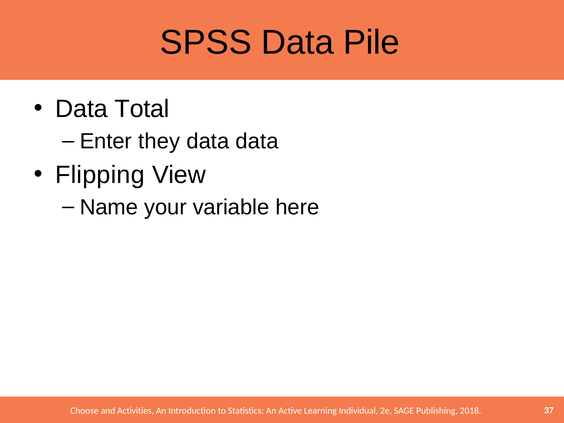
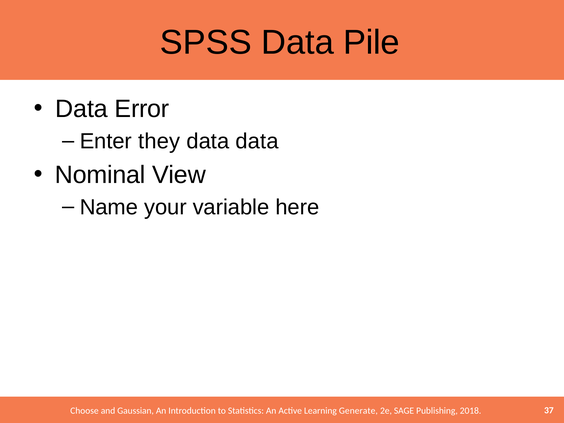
Total: Total -> Error (142, 109)
Flipping: Flipping -> Nominal (100, 175)
Activities: Activities -> Gaussian (136, 411)
Individual: Individual -> Generate (358, 411)
